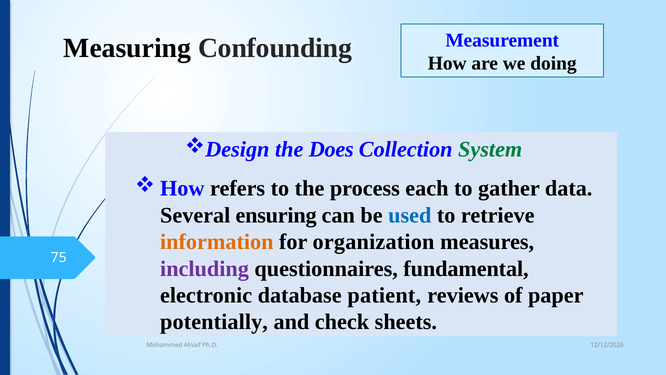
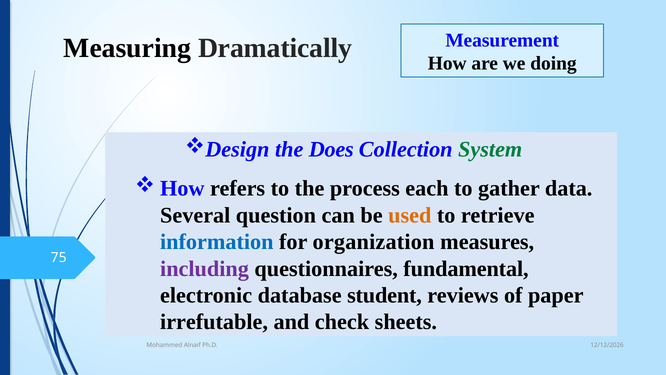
Confounding: Confounding -> Dramatically (275, 48)
ensuring: ensuring -> question (276, 215)
used colour: blue -> orange (410, 215)
information colour: orange -> blue (217, 242)
patient: patient -> student (385, 295)
potentially: potentially -> irrefutable (214, 322)
